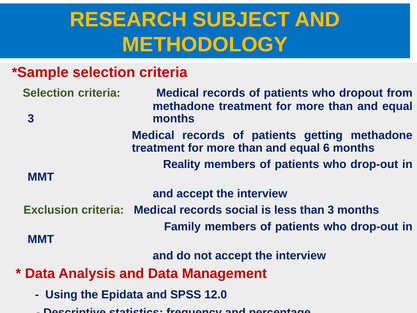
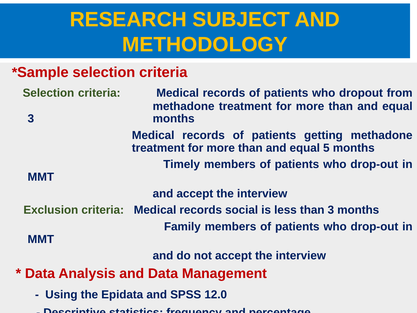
6: 6 -> 5 (326, 148)
Reality: Reality -> Timely (182, 164)
